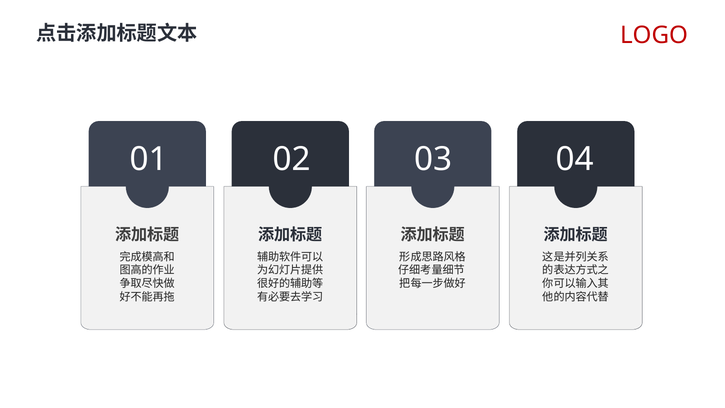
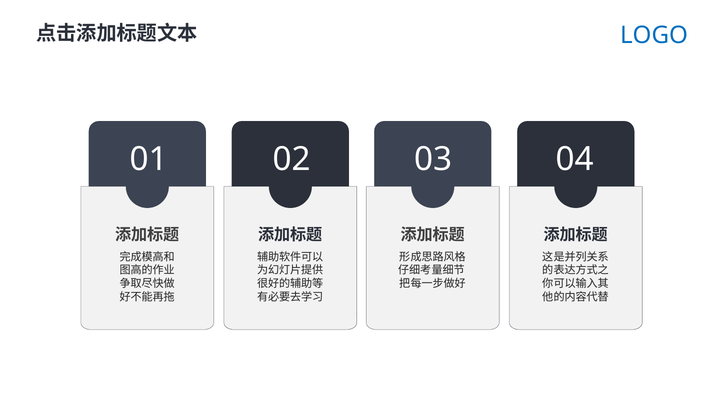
LOGO colour: red -> blue (654, 35)
